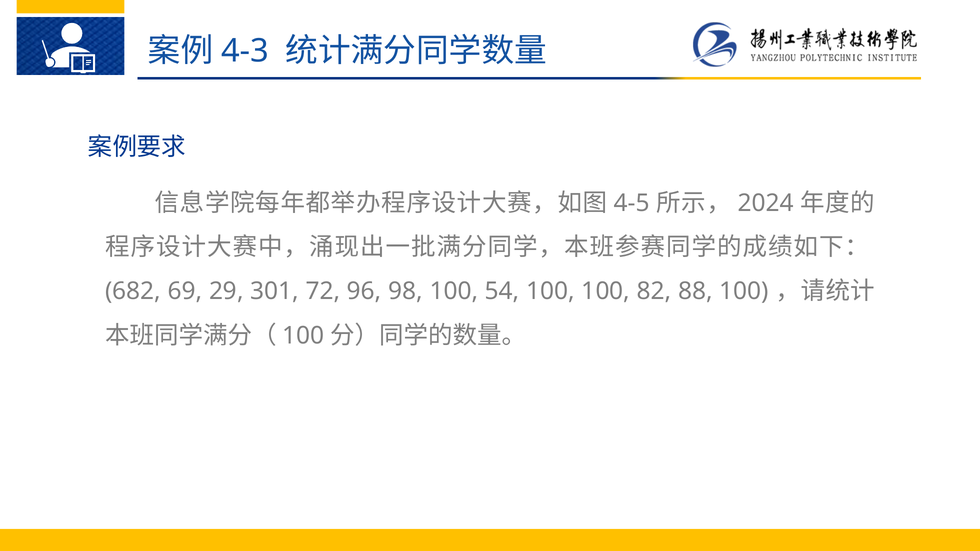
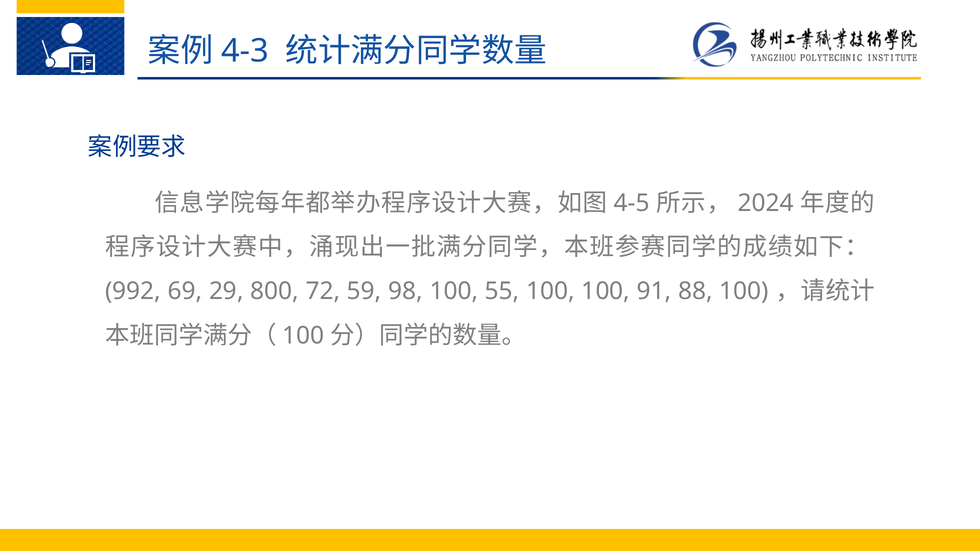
682: 682 -> 992 (133, 291)
301: 301 -> 800 (275, 291)
96: 96 -> 59 (364, 291)
54: 54 -> 55 (502, 291)
82: 82 -> 91 (654, 291)
